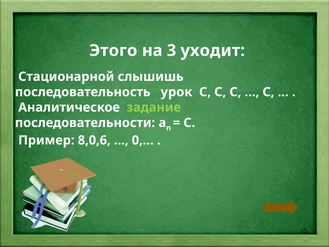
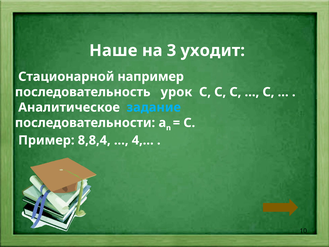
Этого: Этого -> Наше (113, 51)
слышишь: слышишь -> например (151, 77)
задание colour: light green -> light blue (154, 107)
8,0,6: 8,0,6 -> 8,8,4 (94, 140)
0,…: 0,… -> 4,… (143, 140)
